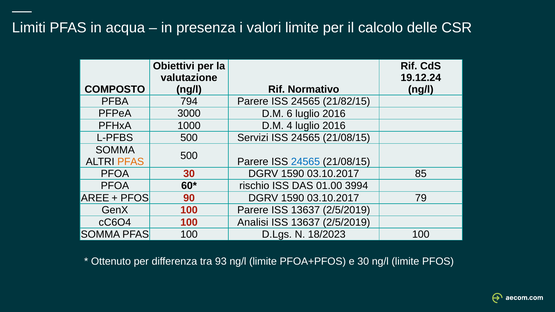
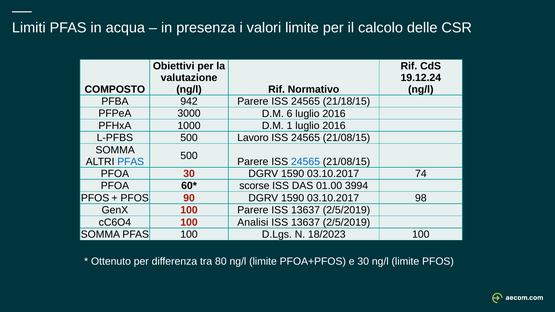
794: 794 -> 942 (189, 101)
21/82/15: 21/82/15 -> 21/18/15 (347, 101)
4: 4 -> 1 (290, 126)
Servizi: Servizi -> Lavoro (253, 138)
PFAS colour: orange -> blue (131, 162)
85: 85 -> 74 (421, 174)
rischio: rischio -> scorse (254, 186)
AREE: AREE -> PFOS (95, 198)
79: 79 -> 98 (421, 198)
93: 93 -> 80 (221, 262)
